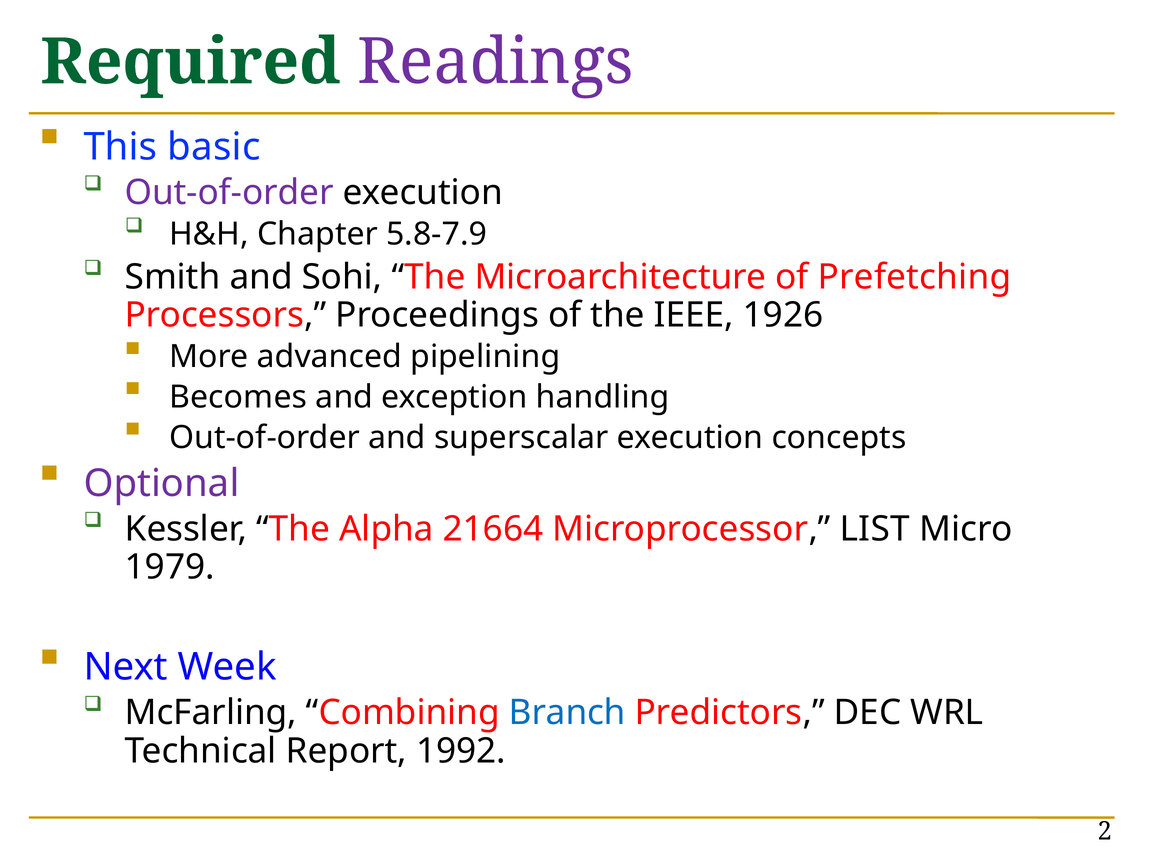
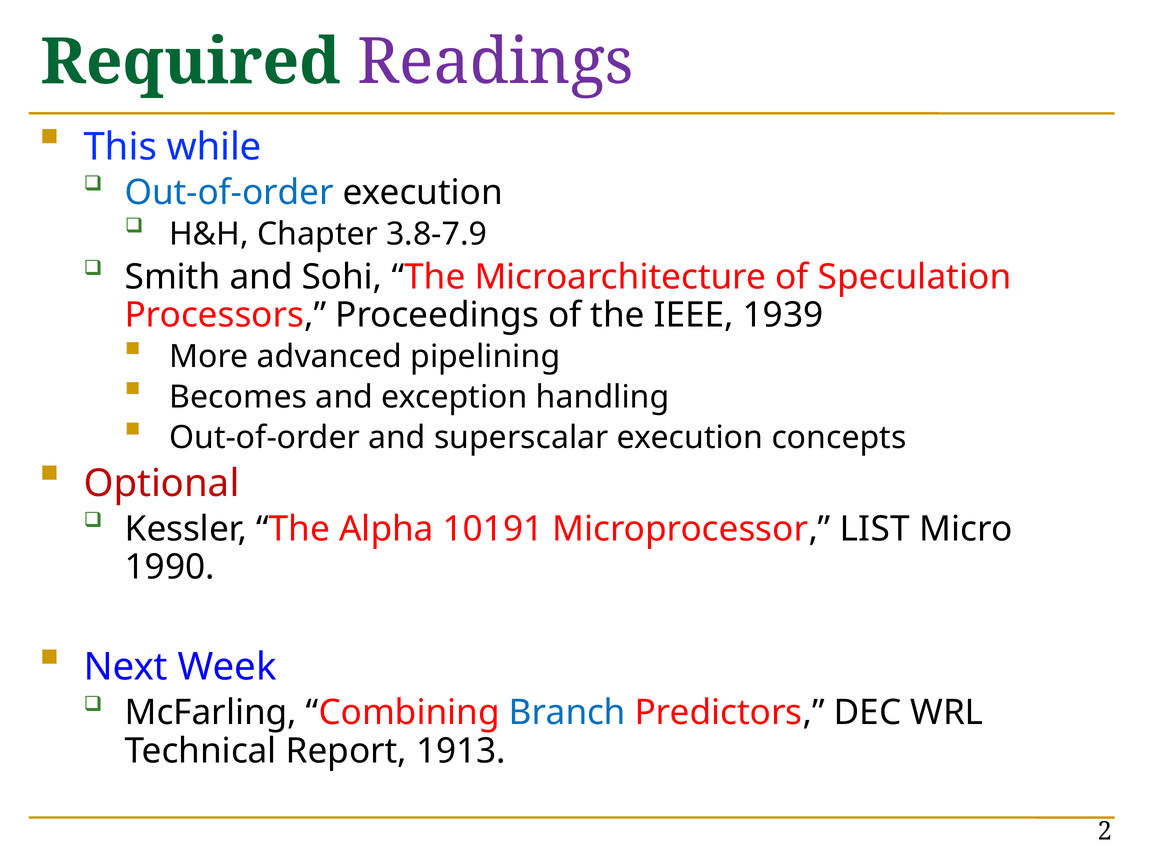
basic: basic -> while (214, 147)
Out-of-order colour: purple -> blue (229, 192)
5.8-7.9: 5.8-7.9 -> 3.8-7.9 (437, 234)
Prefetching: Prefetching -> Speculation (915, 277)
1926: 1926 -> 1939 (783, 315)
Optional colour: purple -> red (162, 483)
21664: 21664 -> 10191 (493, 529)
1979: 1979 -> 1990 (170, 567)
1992: 1992 -> 1913 (461, 751)
